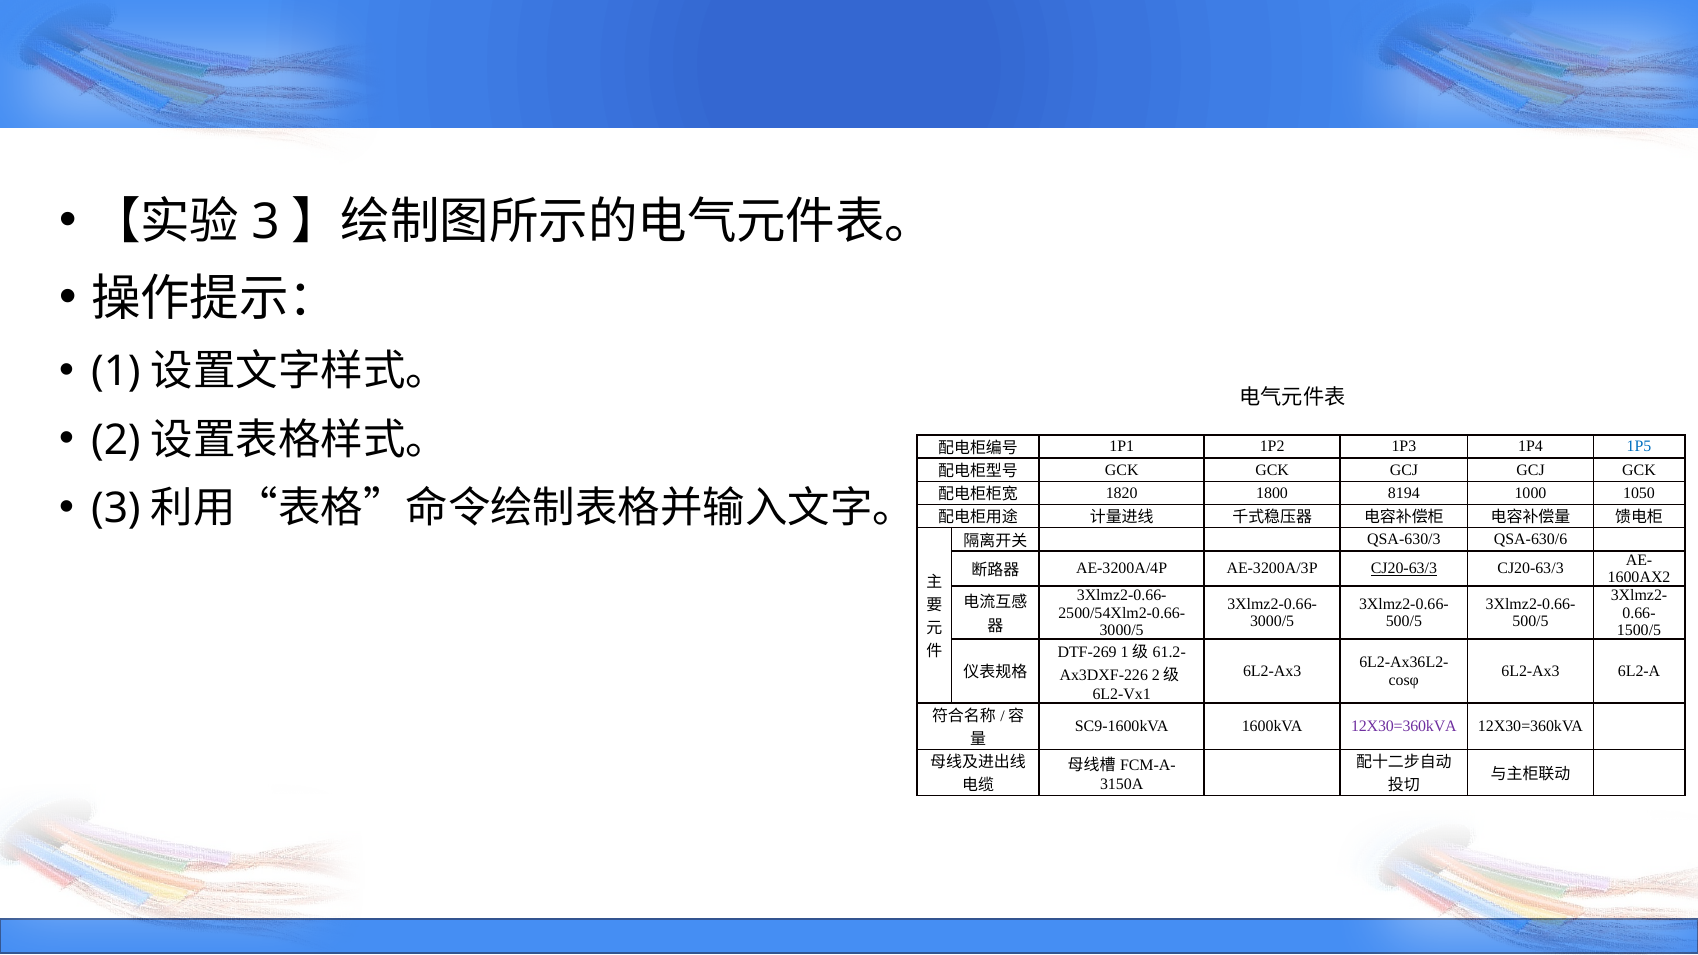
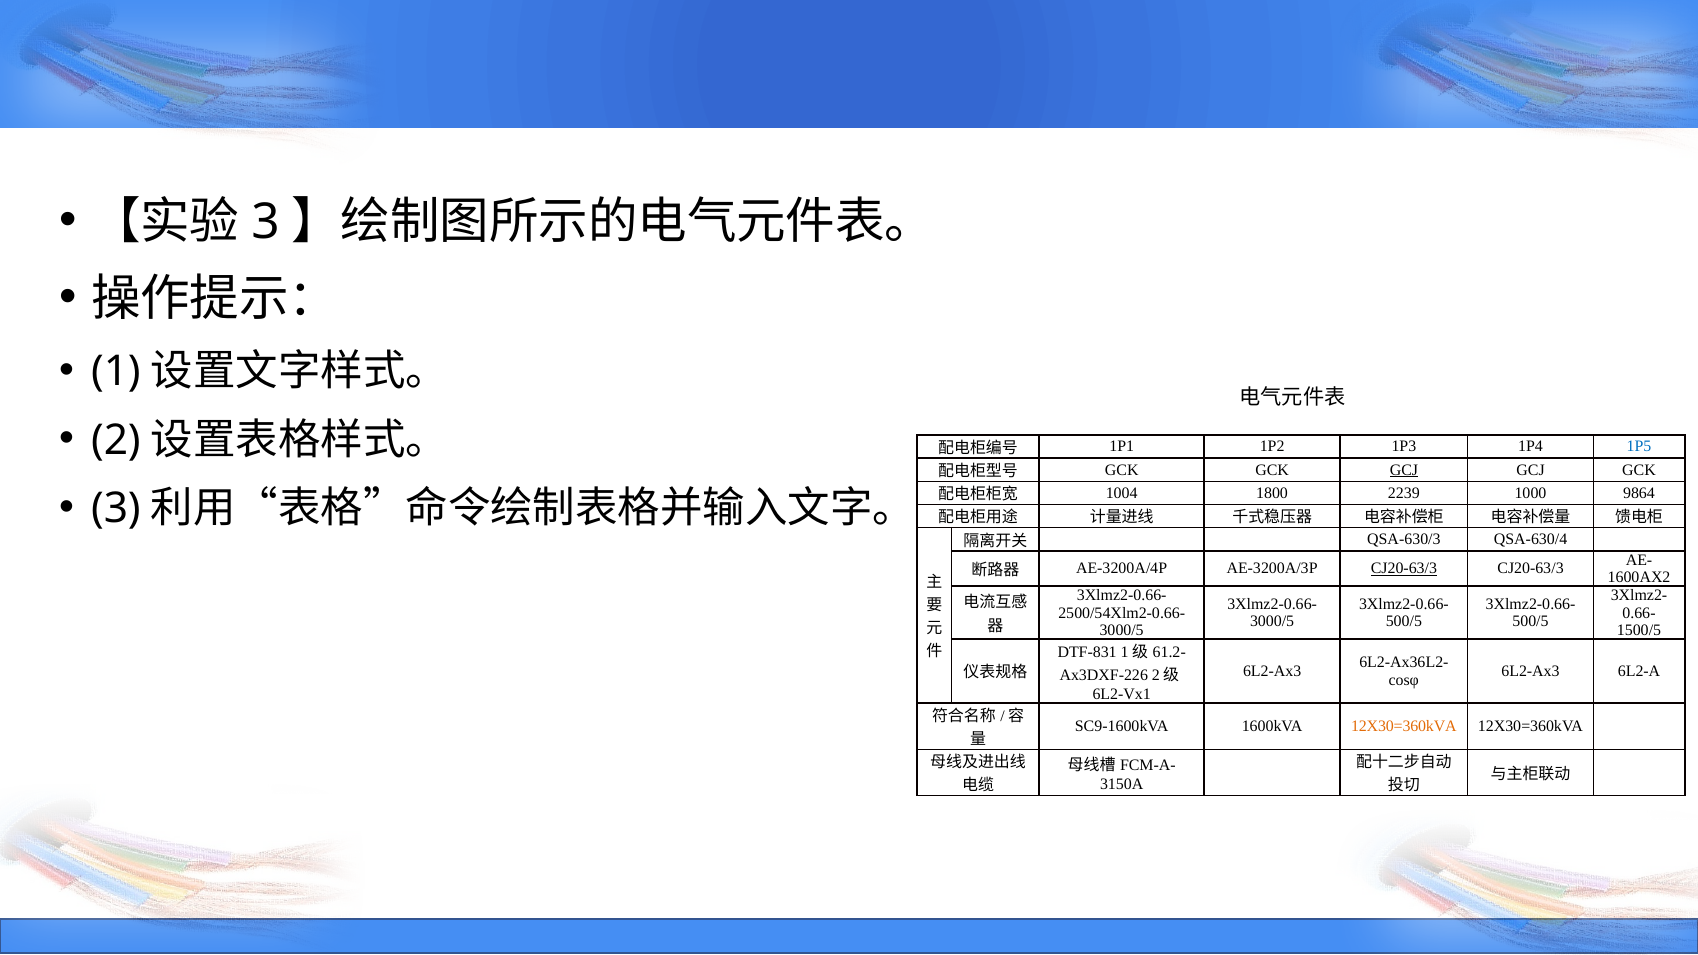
GCJ underline: none -> present (1404, 470)
1820: 1820 -> 1004 (1122, 493)
8194: 8194 -> 2239 (1404, 493)
1050: 1050 -> 9864 (1639, 493)
QSA-630/6: QSA-630/6 -> QSA-630/4 (1531, 539)
DTF-269: DTF-269 -> DTF-831 (1087, 652)
12X30=360kVA colour: purple -> orange (1404, 726)
